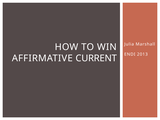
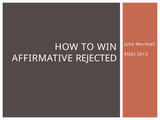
CURRENT: CURRENT -> REJECTED (96, 58)
